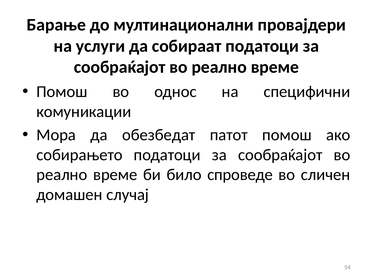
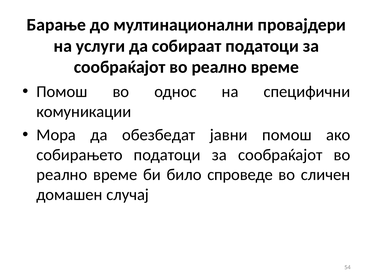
патот: патот -> јавни (229, 135)
